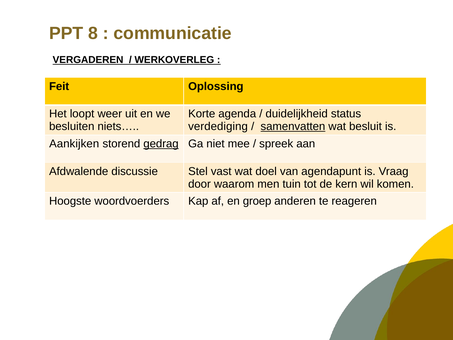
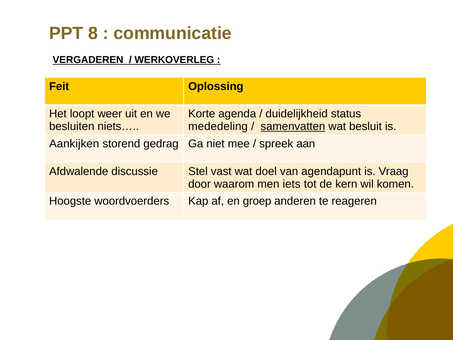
verdediging: verdediging -> mededeling (218, 126)
gedrag underline: present -> none (161, 144)
tuin: tuin -> iets (292, 184)
